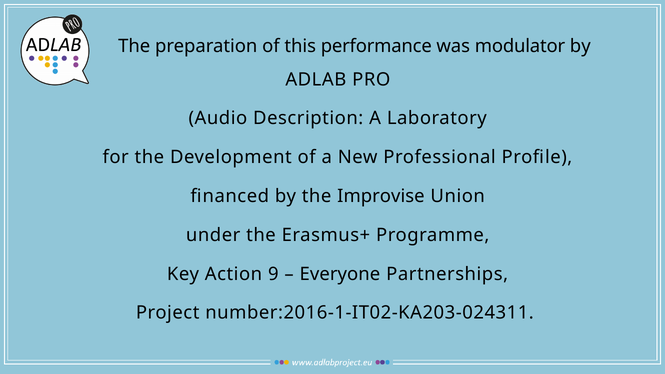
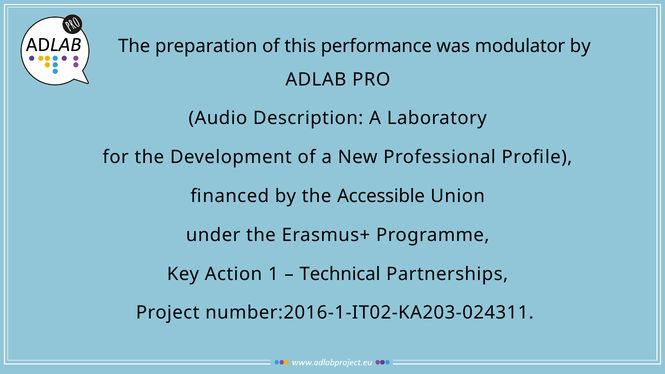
Improvise: Improvise -> Accessible (381, 196)
9: 9 -> 1 (273, 274)
Everyone: Everyone -> Technical (340, 274)
